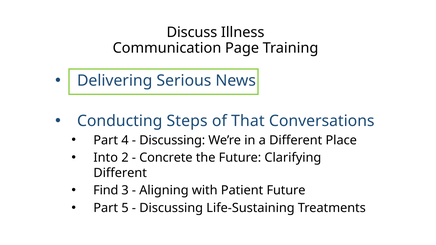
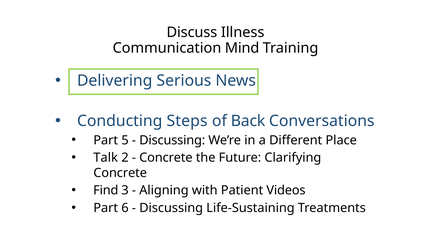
Page: Page -> Mind (242, 48)
That: That -> Back (248, 121)
4: 4 -> 5 (125, 140)
Into: Into -> Talk (106, 158)
Different: Different -> Concrete (120, 173)
Patient Future: Future -> Videos (286, 191)
5: 5 -> 6 (125, 208)
